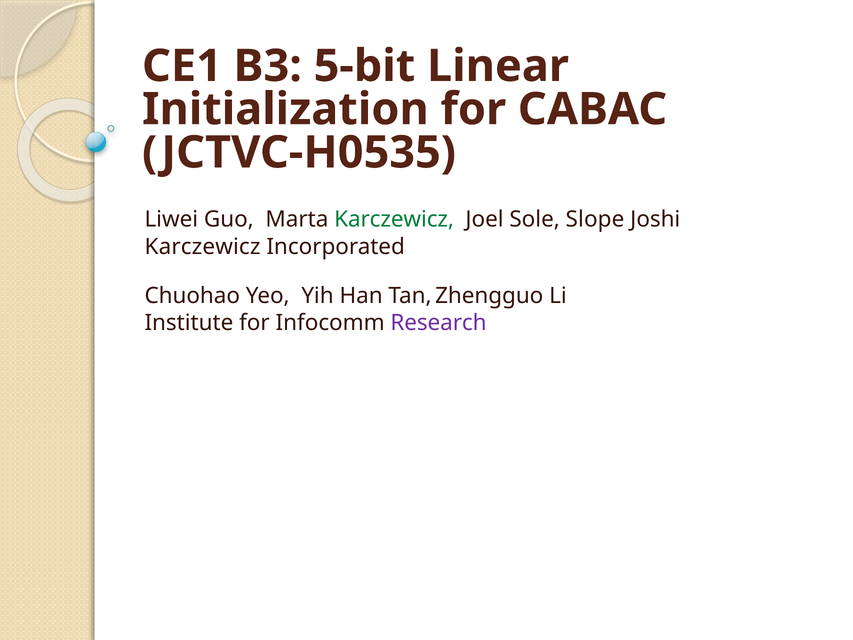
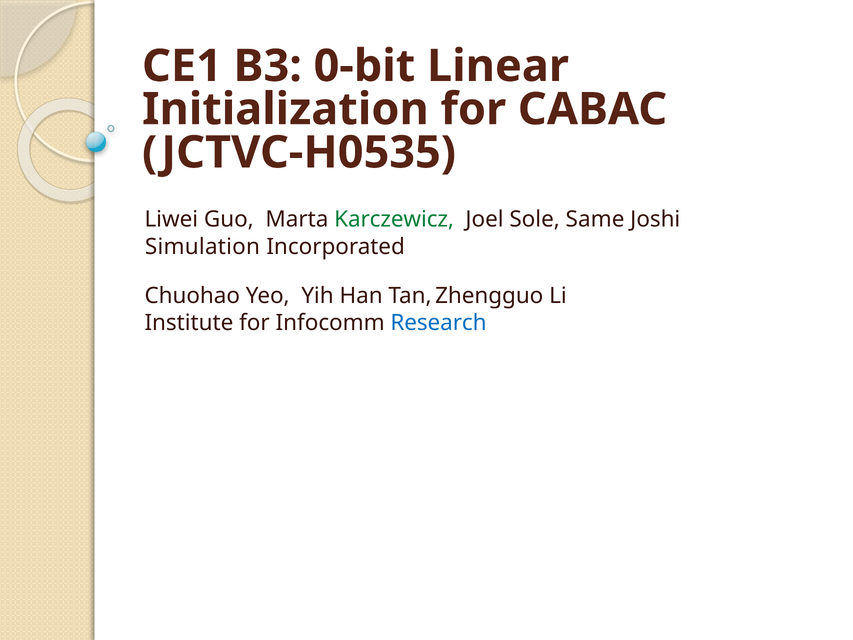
5-bit: 5-bit -> 0-bit (364, 66)
Slope: Slope -> Same (595, 219)
Karczewicz: Karczewicz -> Simulation (202, 247)
Research colour: purple -> blue (439, 323)
